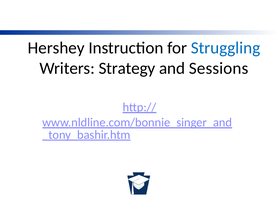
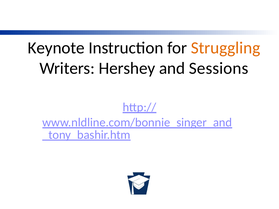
Hershey: Hershey -> Keynote (56, 48)
Struggling colour: blue -> orange (226, 48)
Strategy: Strategy -> Hershey (127, 68)
